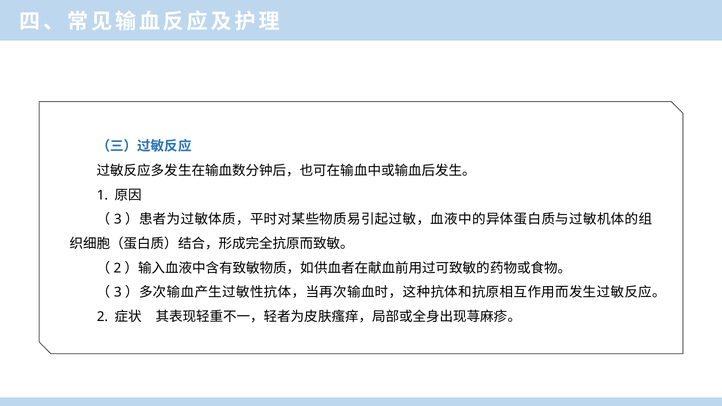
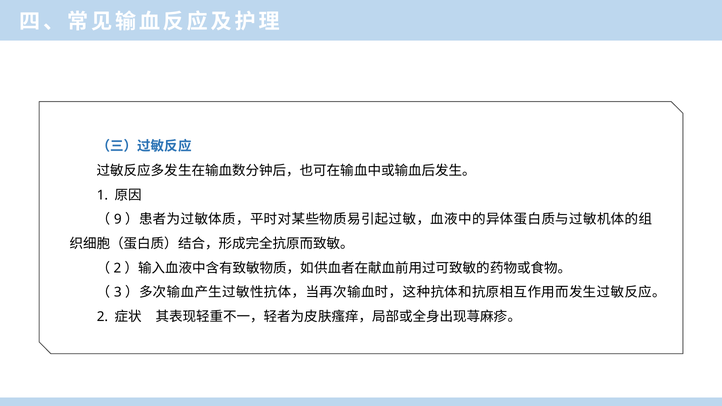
3: 3 -> 9 (118, 219)
